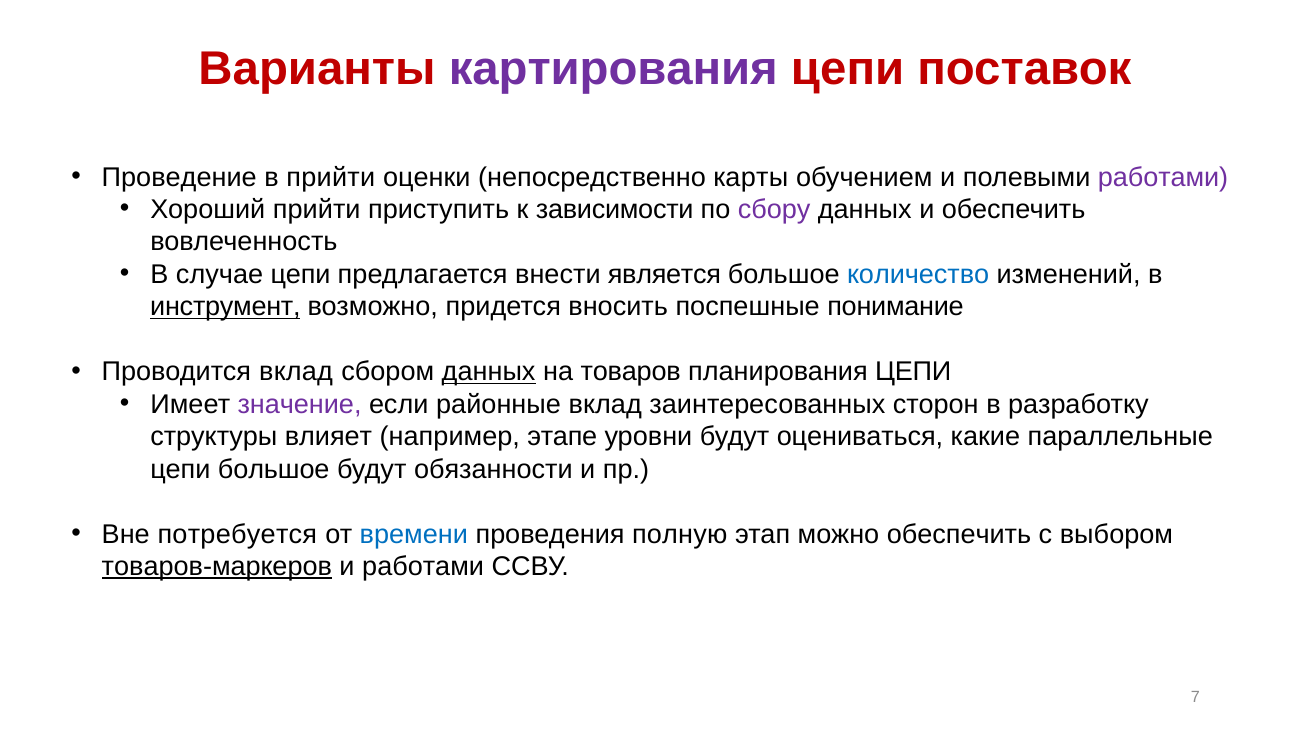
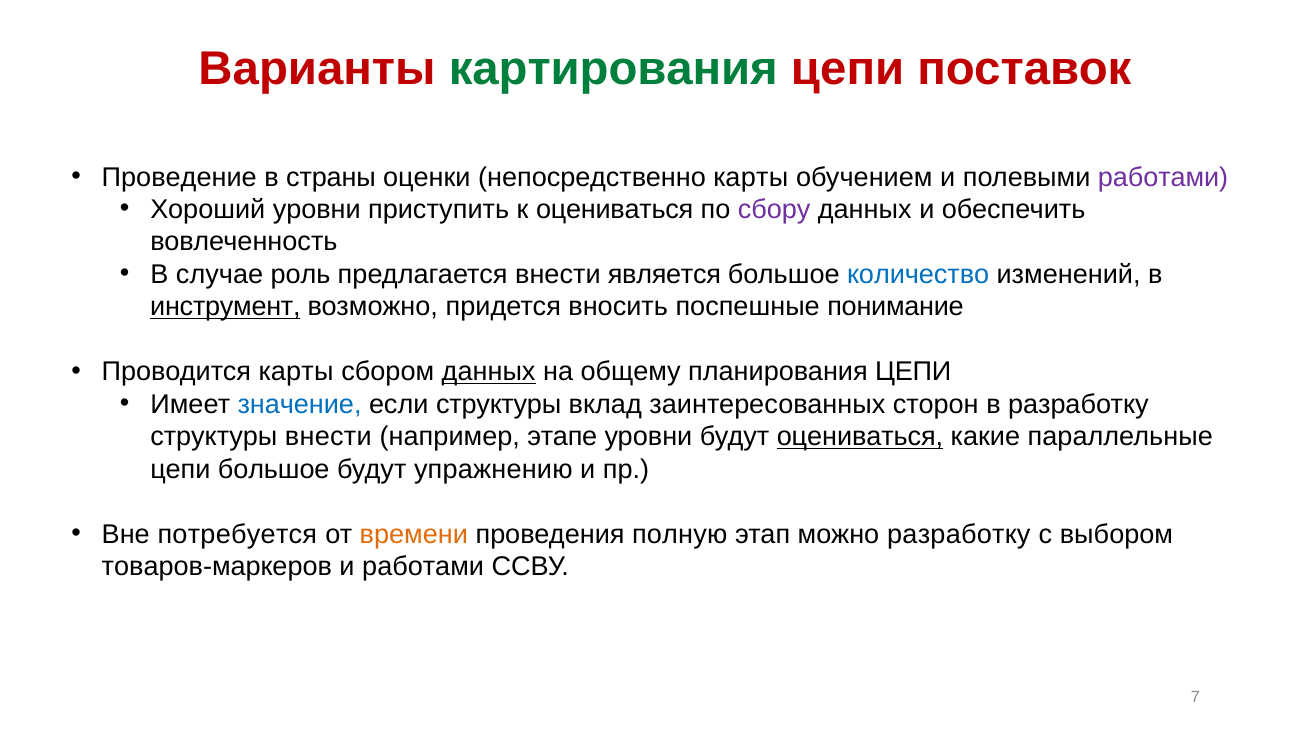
картирования colour: purple -> green (613, 69)
в прийти: прийти -> страны (331, 177)
Хороший прийти: прийти -> уровни (317, 210)
к зависимости: зависимости -> оцениваться (615, 210)
случае цепи: цепи -> роль (301, 275)
Проводится вклад: вклад -> карты (296, 372)
товаров: товаров -> общему (631, 372)
значение colour: purple -> blue (300, 405)
если районные: районные -> структуры (499, 405)
структуры влияет: влияет -> внести (328, 437)
оцениваться underline: none -> present (860, 437)
обязанности: обязанности -> упражнению (493, 470)
времени colour: blue -> orange (414, 535)
можно обеспечить: обеспечить -> разработку (959, 535)
товаров-маркеров underline: present -> none (217, 567)
